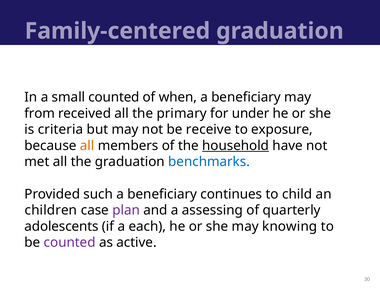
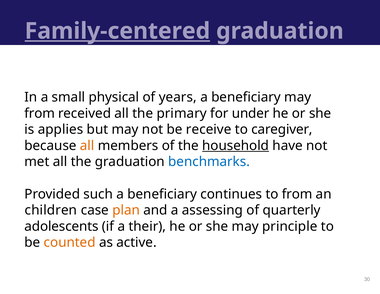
Family-centered underline: none -> present (117, 31)
small counted: counted -> physical (114, 97)
when: when -> years (178, 97)
criteria: criteria -> applies (61, 129)
exposure: exposure -> caregiver (282, 129)
to child: child -> from (297, 194)
plan colour: purple -> orange (126, 210)
each: each -> their (147, 226)
knowing: knowing -> principle (290, 226)
counted colour: purple -> orange (70, 242)
